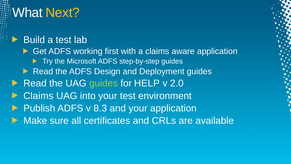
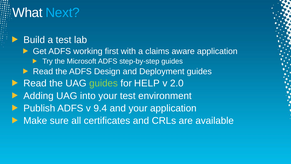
Next colour: yellow -> light blue (63, 13)
Claims: Claims -> Adding (38, 96)
8.3: 8.3 -> 9.4 (100, 108)
